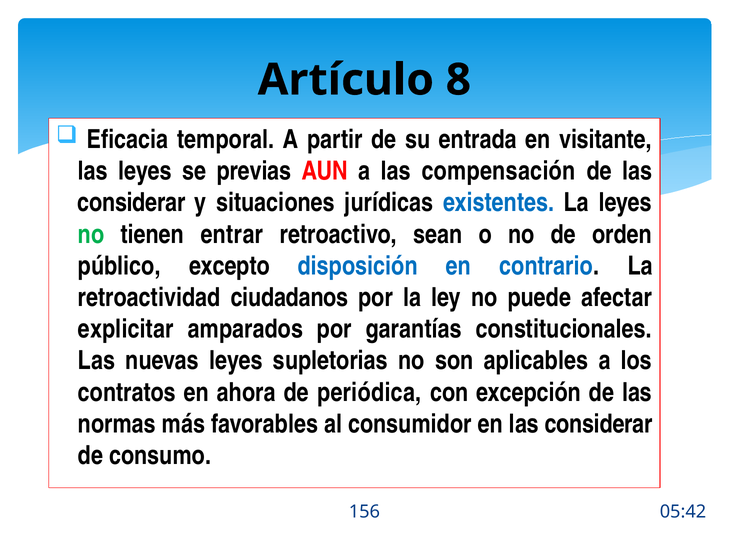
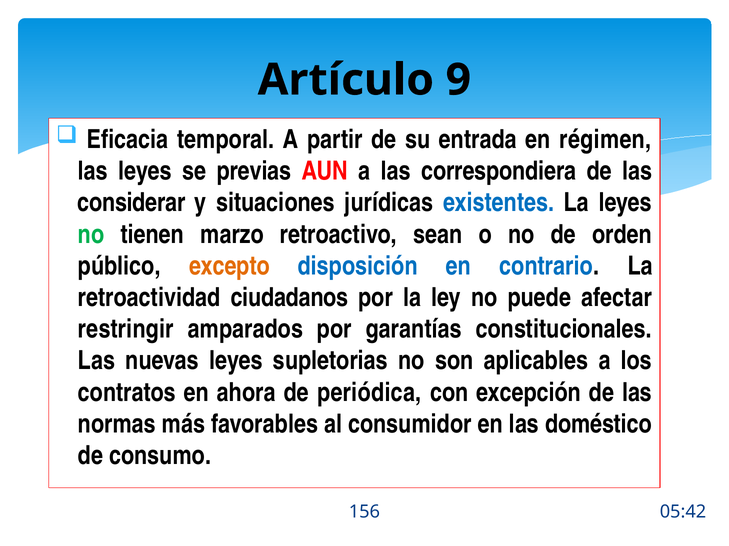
8: 8 -> 9 (458, 80)
visitante: visitante -> régimen (605, 140)
compensación: compensación -> correspondiera (499, 171)
entrar: entrar -> marzo (232, 235)
excepto colour: black -> orange (229, 266)
explicitar: explicitar -> restringir (126, 330)
en las considerar: considerar -> doméstico (598, 425)
